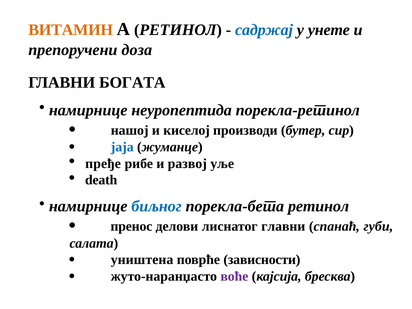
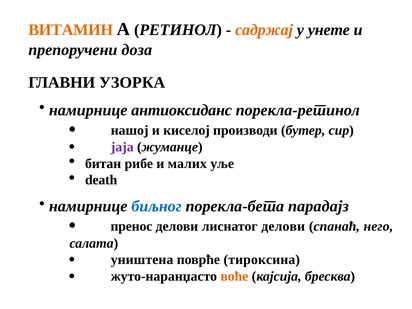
садржај colour: blue -> orange (264, 30)
БОГАТА: БОГАТА -> УЗОРКА (132, 83)
неуропептида: неуропептида -> антиоксиданс (182, 110)
јаја colour: blue -> purple (122, 147)
пређе: пређе -> битан (103, 164)
развој: развој -> малих (187, 164)
порекла-бета ретинол: ретинол -> парадајз (318, 206)
лиснатог главни: главни -> делови (283, 226)
губи: губи -> него (378, 226)
зависности: зависности -> тироксина (262, 260)
воће colour: purple -> orange (234, 276)
